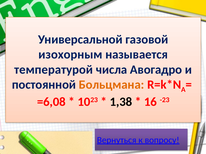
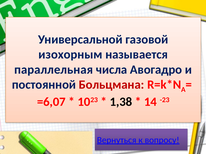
температурой: температурой -> параллельная (54, 70)
Больцмана colour: orange -> red (111, 85)
=6,08: =6,08 -> =6,07 (51, 102)
16: 16 -> 14 (150, 102)
